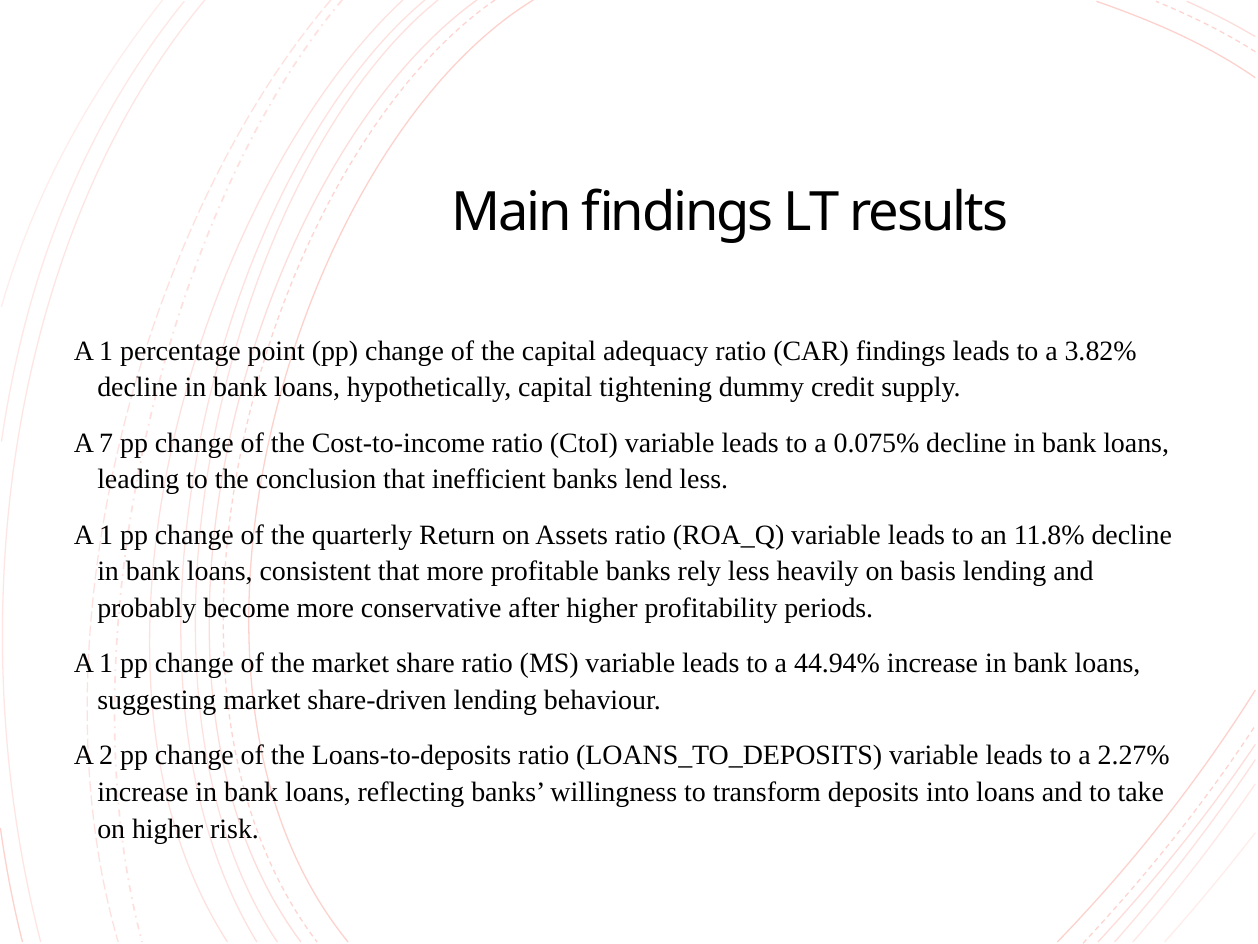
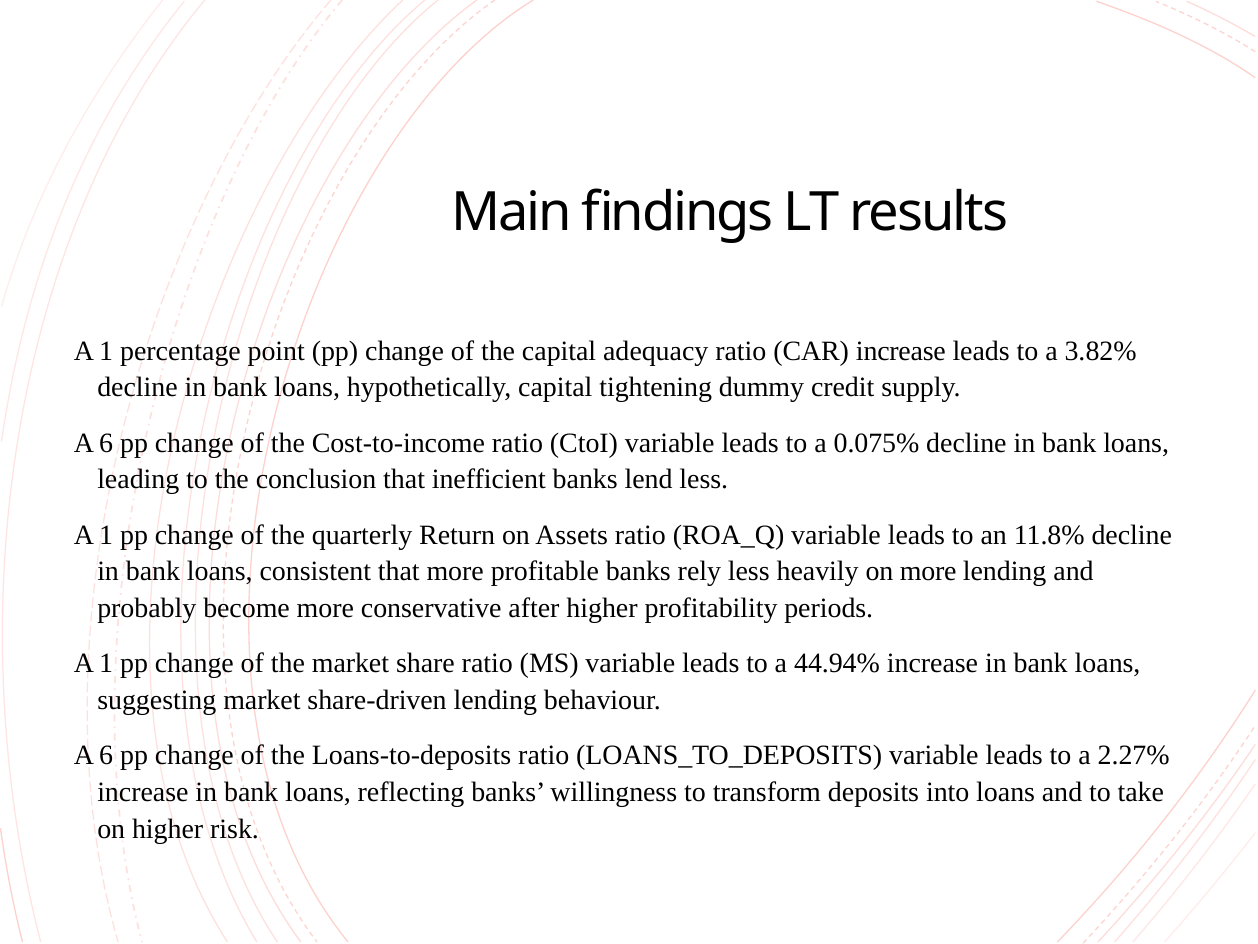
CAR findings: findings -> increase (901, 351)
7: 7 -> 6 (106, 443)
on basis: basis -> more (928, 571)
2: 2 -> 6 (106, 755)
